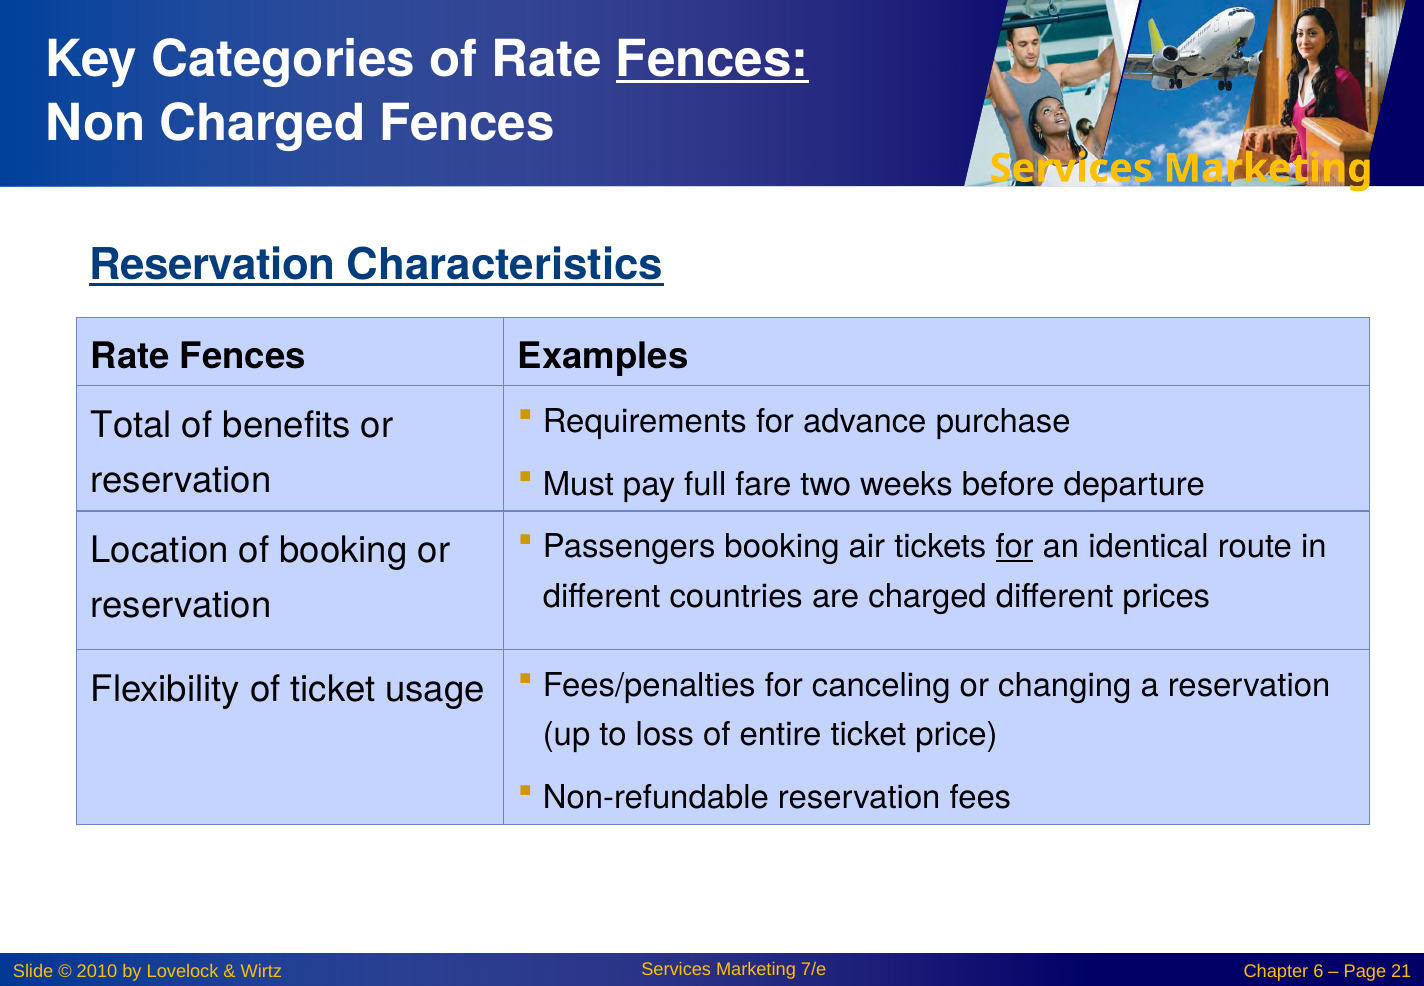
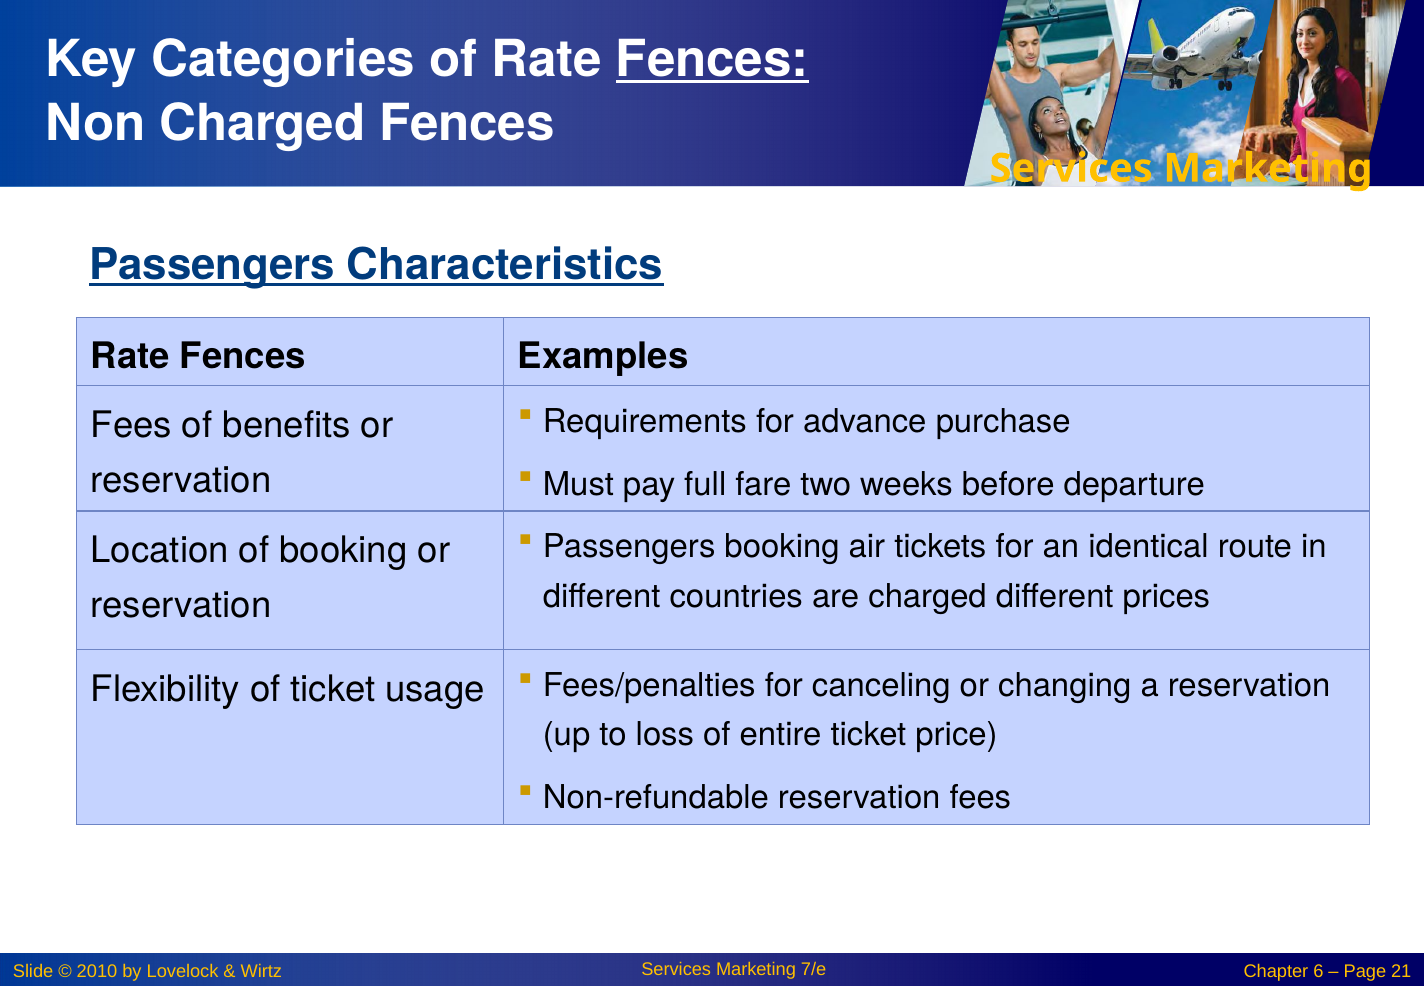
Reservation: Reservation -> Passengers (212, 265)
Total: Total -> Fees (131, 425)
for underline: present -> none (1015, 547)
